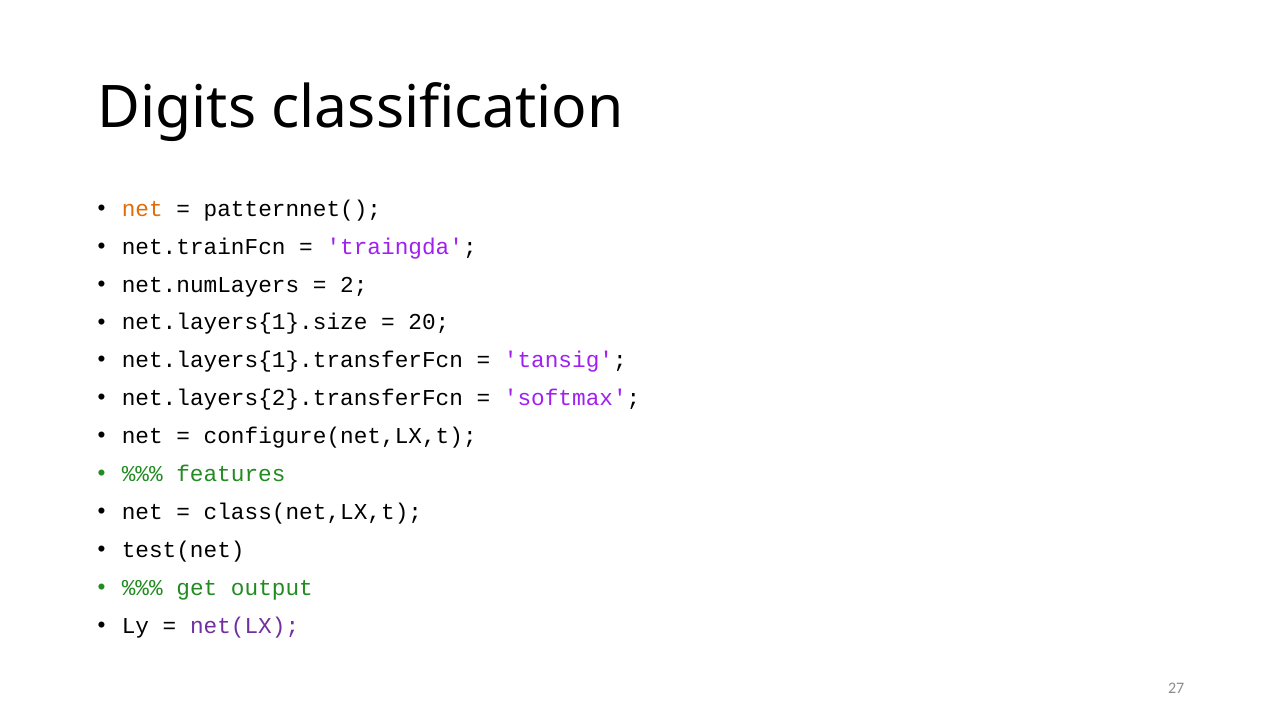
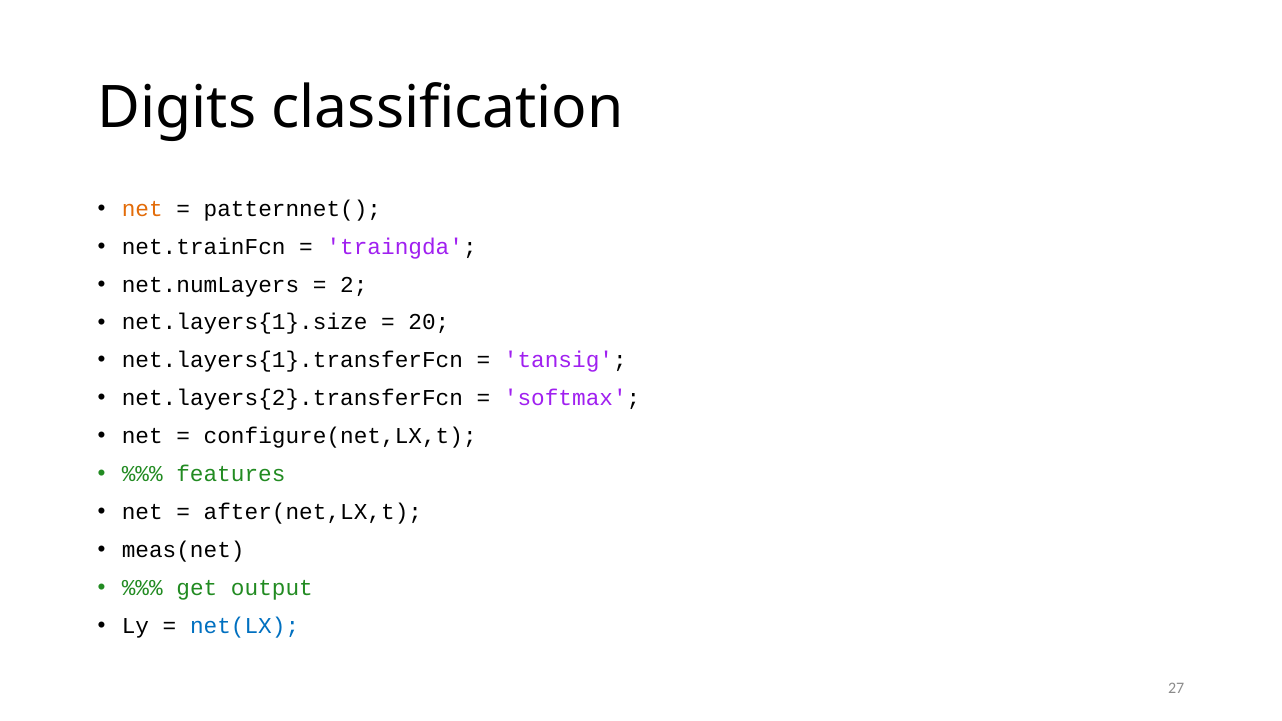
class(net,LX,t: class(net,LX,t -> after(net,LX,t (313, 512)
test(net: test(net -> meas(net (183, 550)
net(LX colour: purple -> blue (245, 626)
